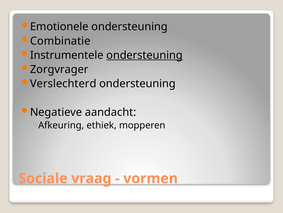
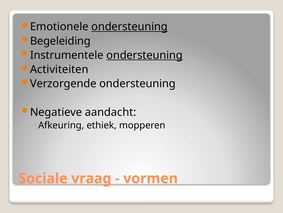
ondersteuning underline: none -> present (130, 27)
Combinatie: Combinatie -> Begeleiding (60, 41)
Zorgvrager: Zorgvrager -> Activiteiten (59, 69)
Verslechterd: Verslechterd -> Verzorgende (63, 83)
